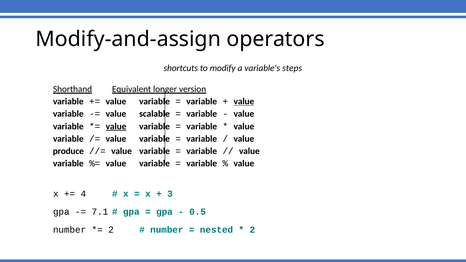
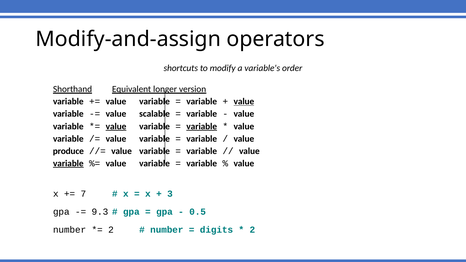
steps: steps -> order (292, 68)
variable underline: none -> present (202, 126)
variable underline: none -> present (68, 164)
4: 4 -> 7 (83, 194)
7.1: 7.1 -> 9.3 (100, 212)
nested: nested -> digits (217, 230)
